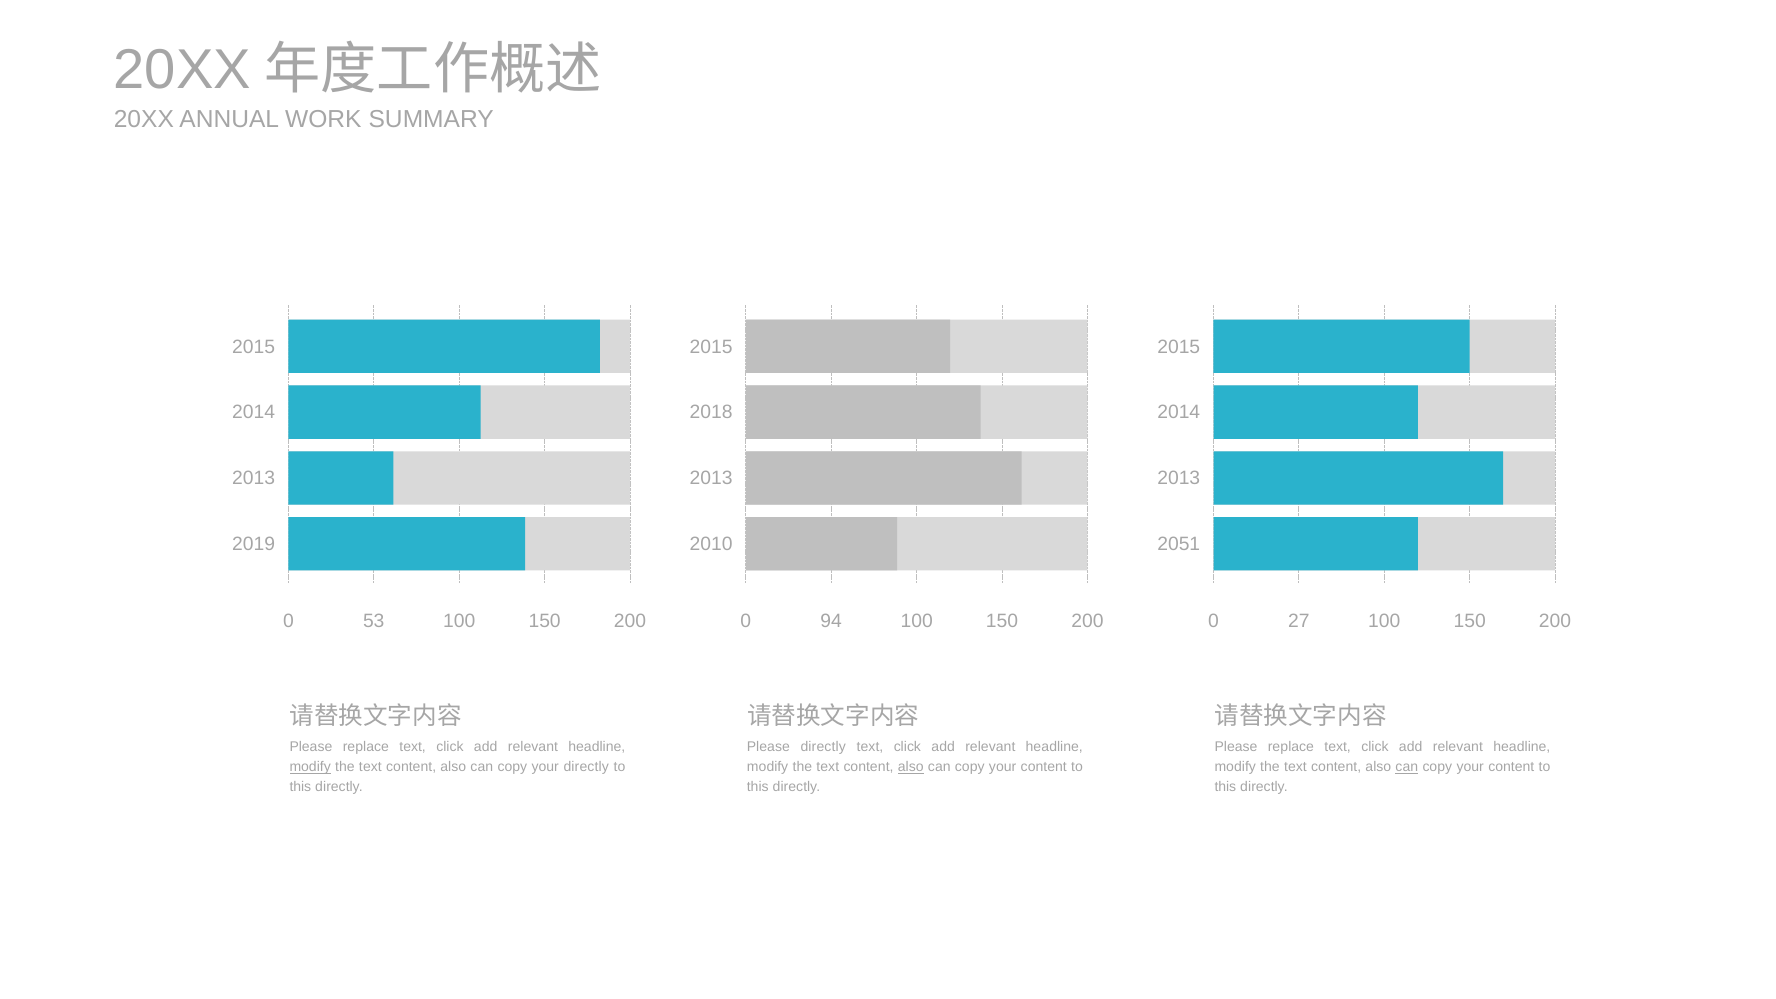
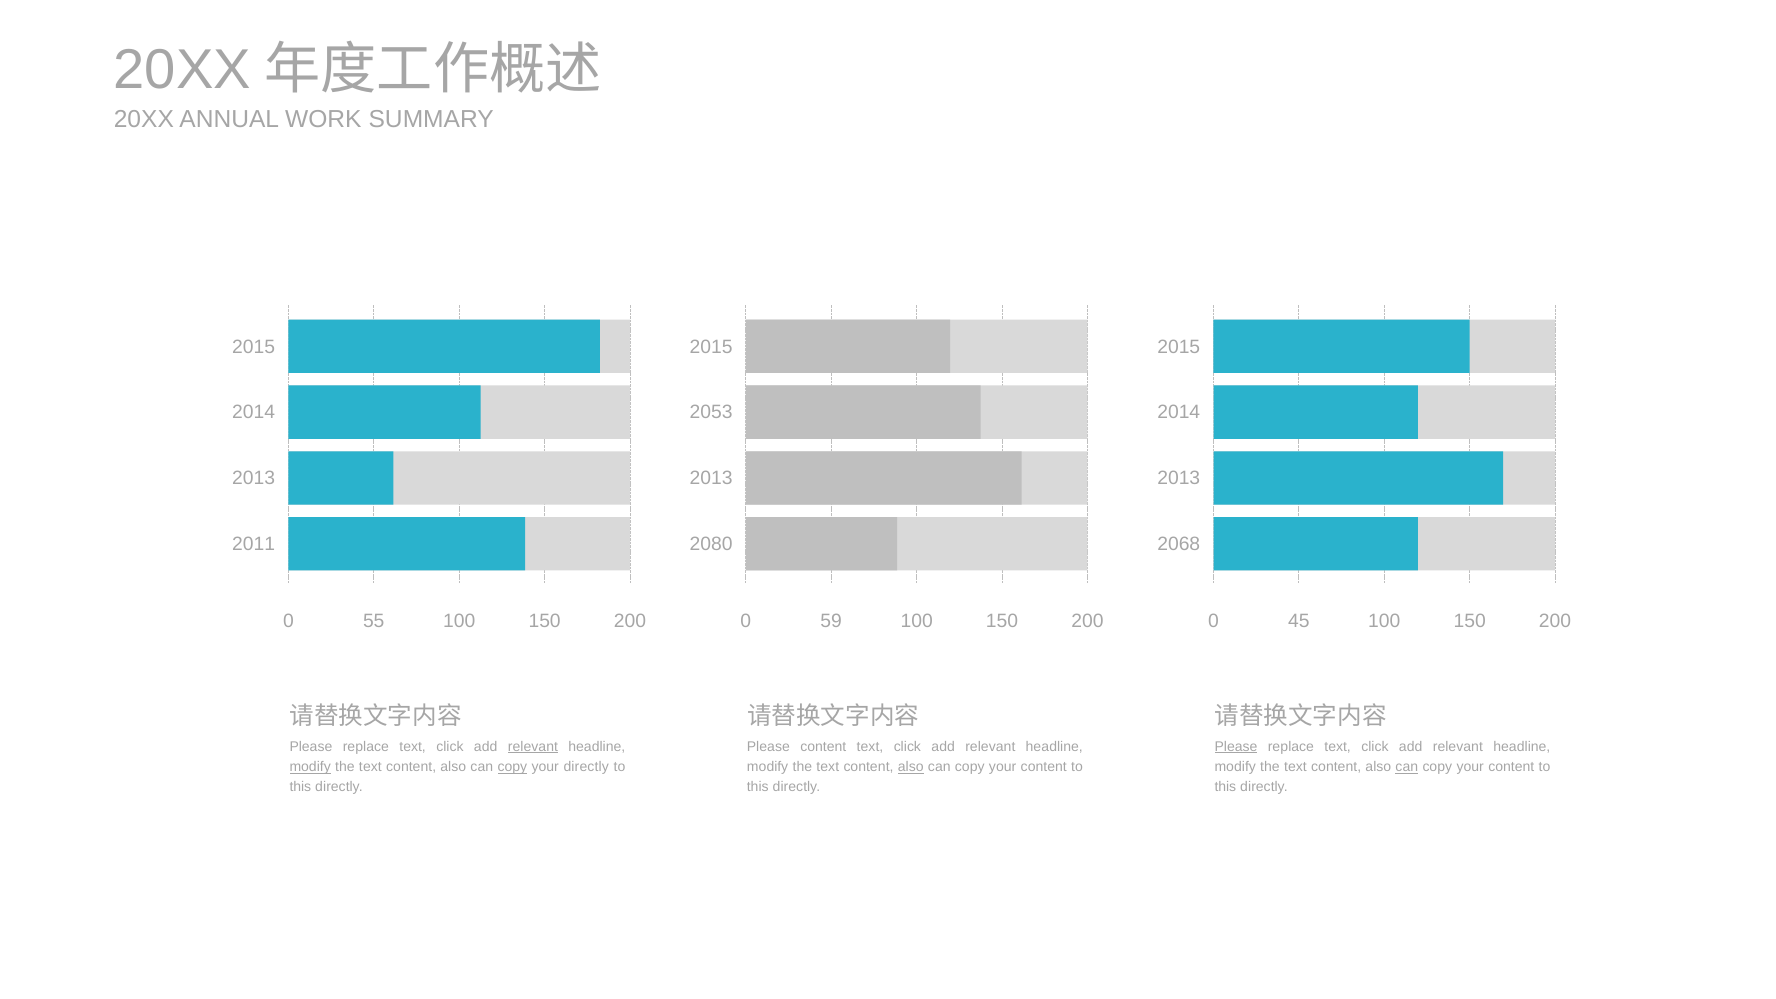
2018: 2018 -> 2053 (711, 413)
2019: 2019 -> 2011 (254, 544)
2010: 2010 -> 2080 (711, 544)
2051: 2051 -> 2068 (1179, 544)
53: 53 -> 55 (374, 621)
94: 94 -> 59 (831, 621)
27: 27 -> 45 (1299, 621)
relevant underline: none -> present (533, 747)
Please directly: directly -> content (823, 747)
Please underline: none -> present (1236, 747)
copy underline: none -> present (512, 767)
